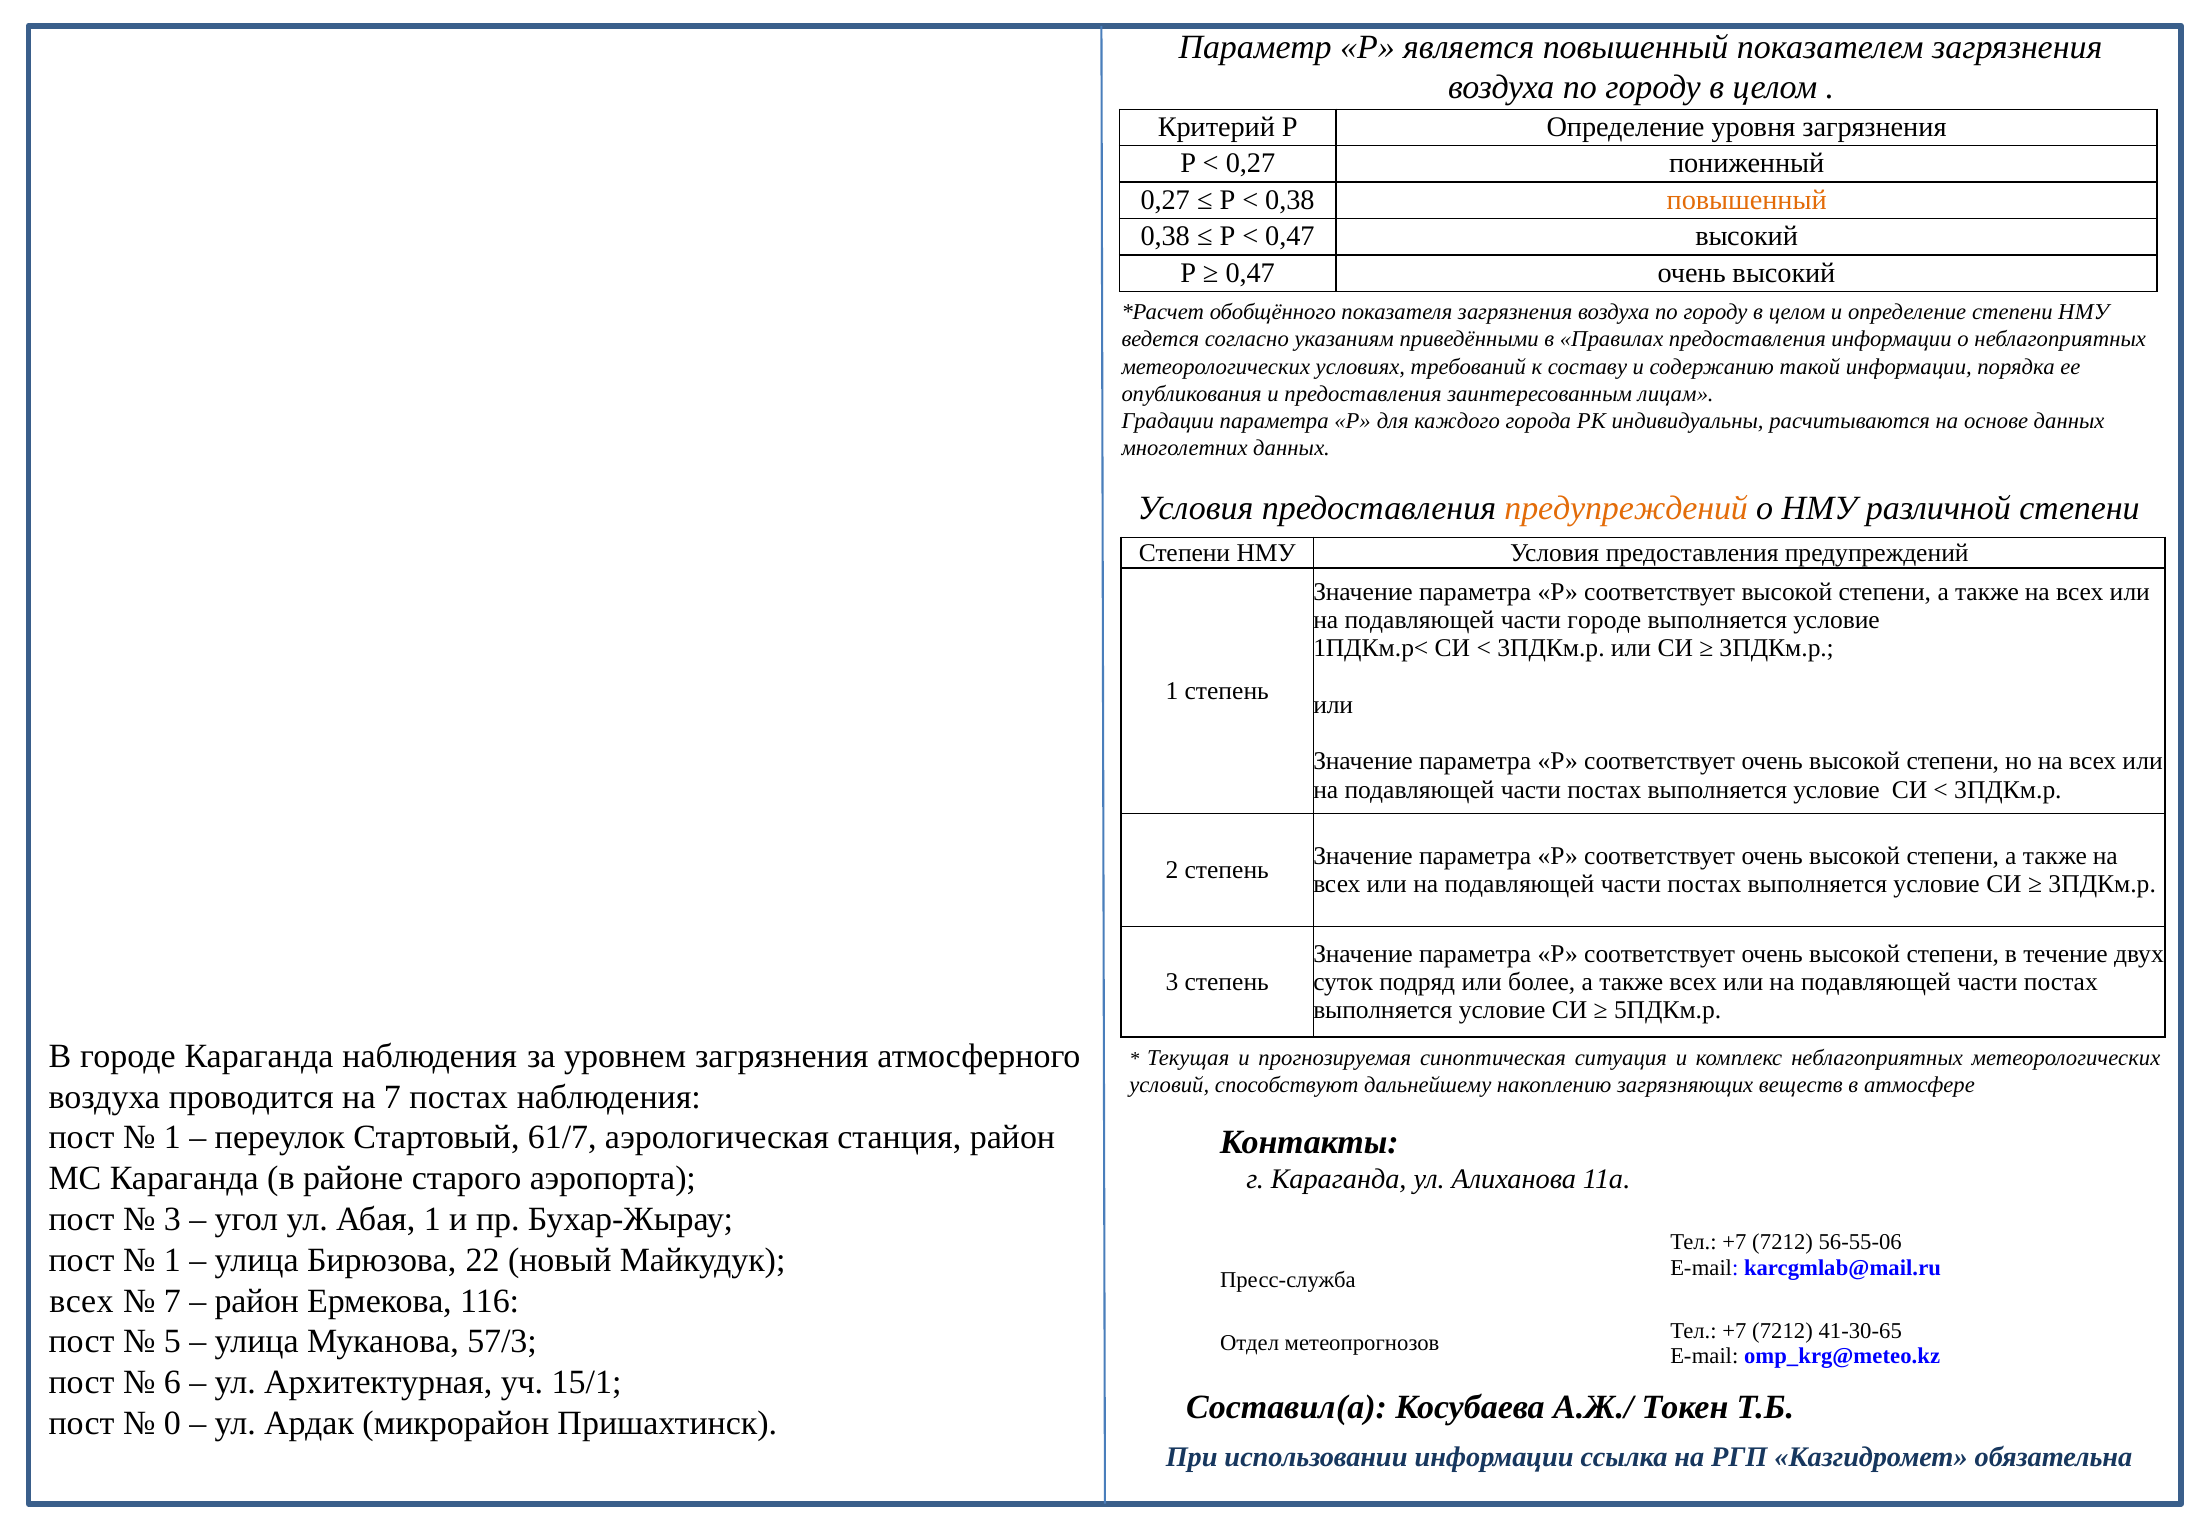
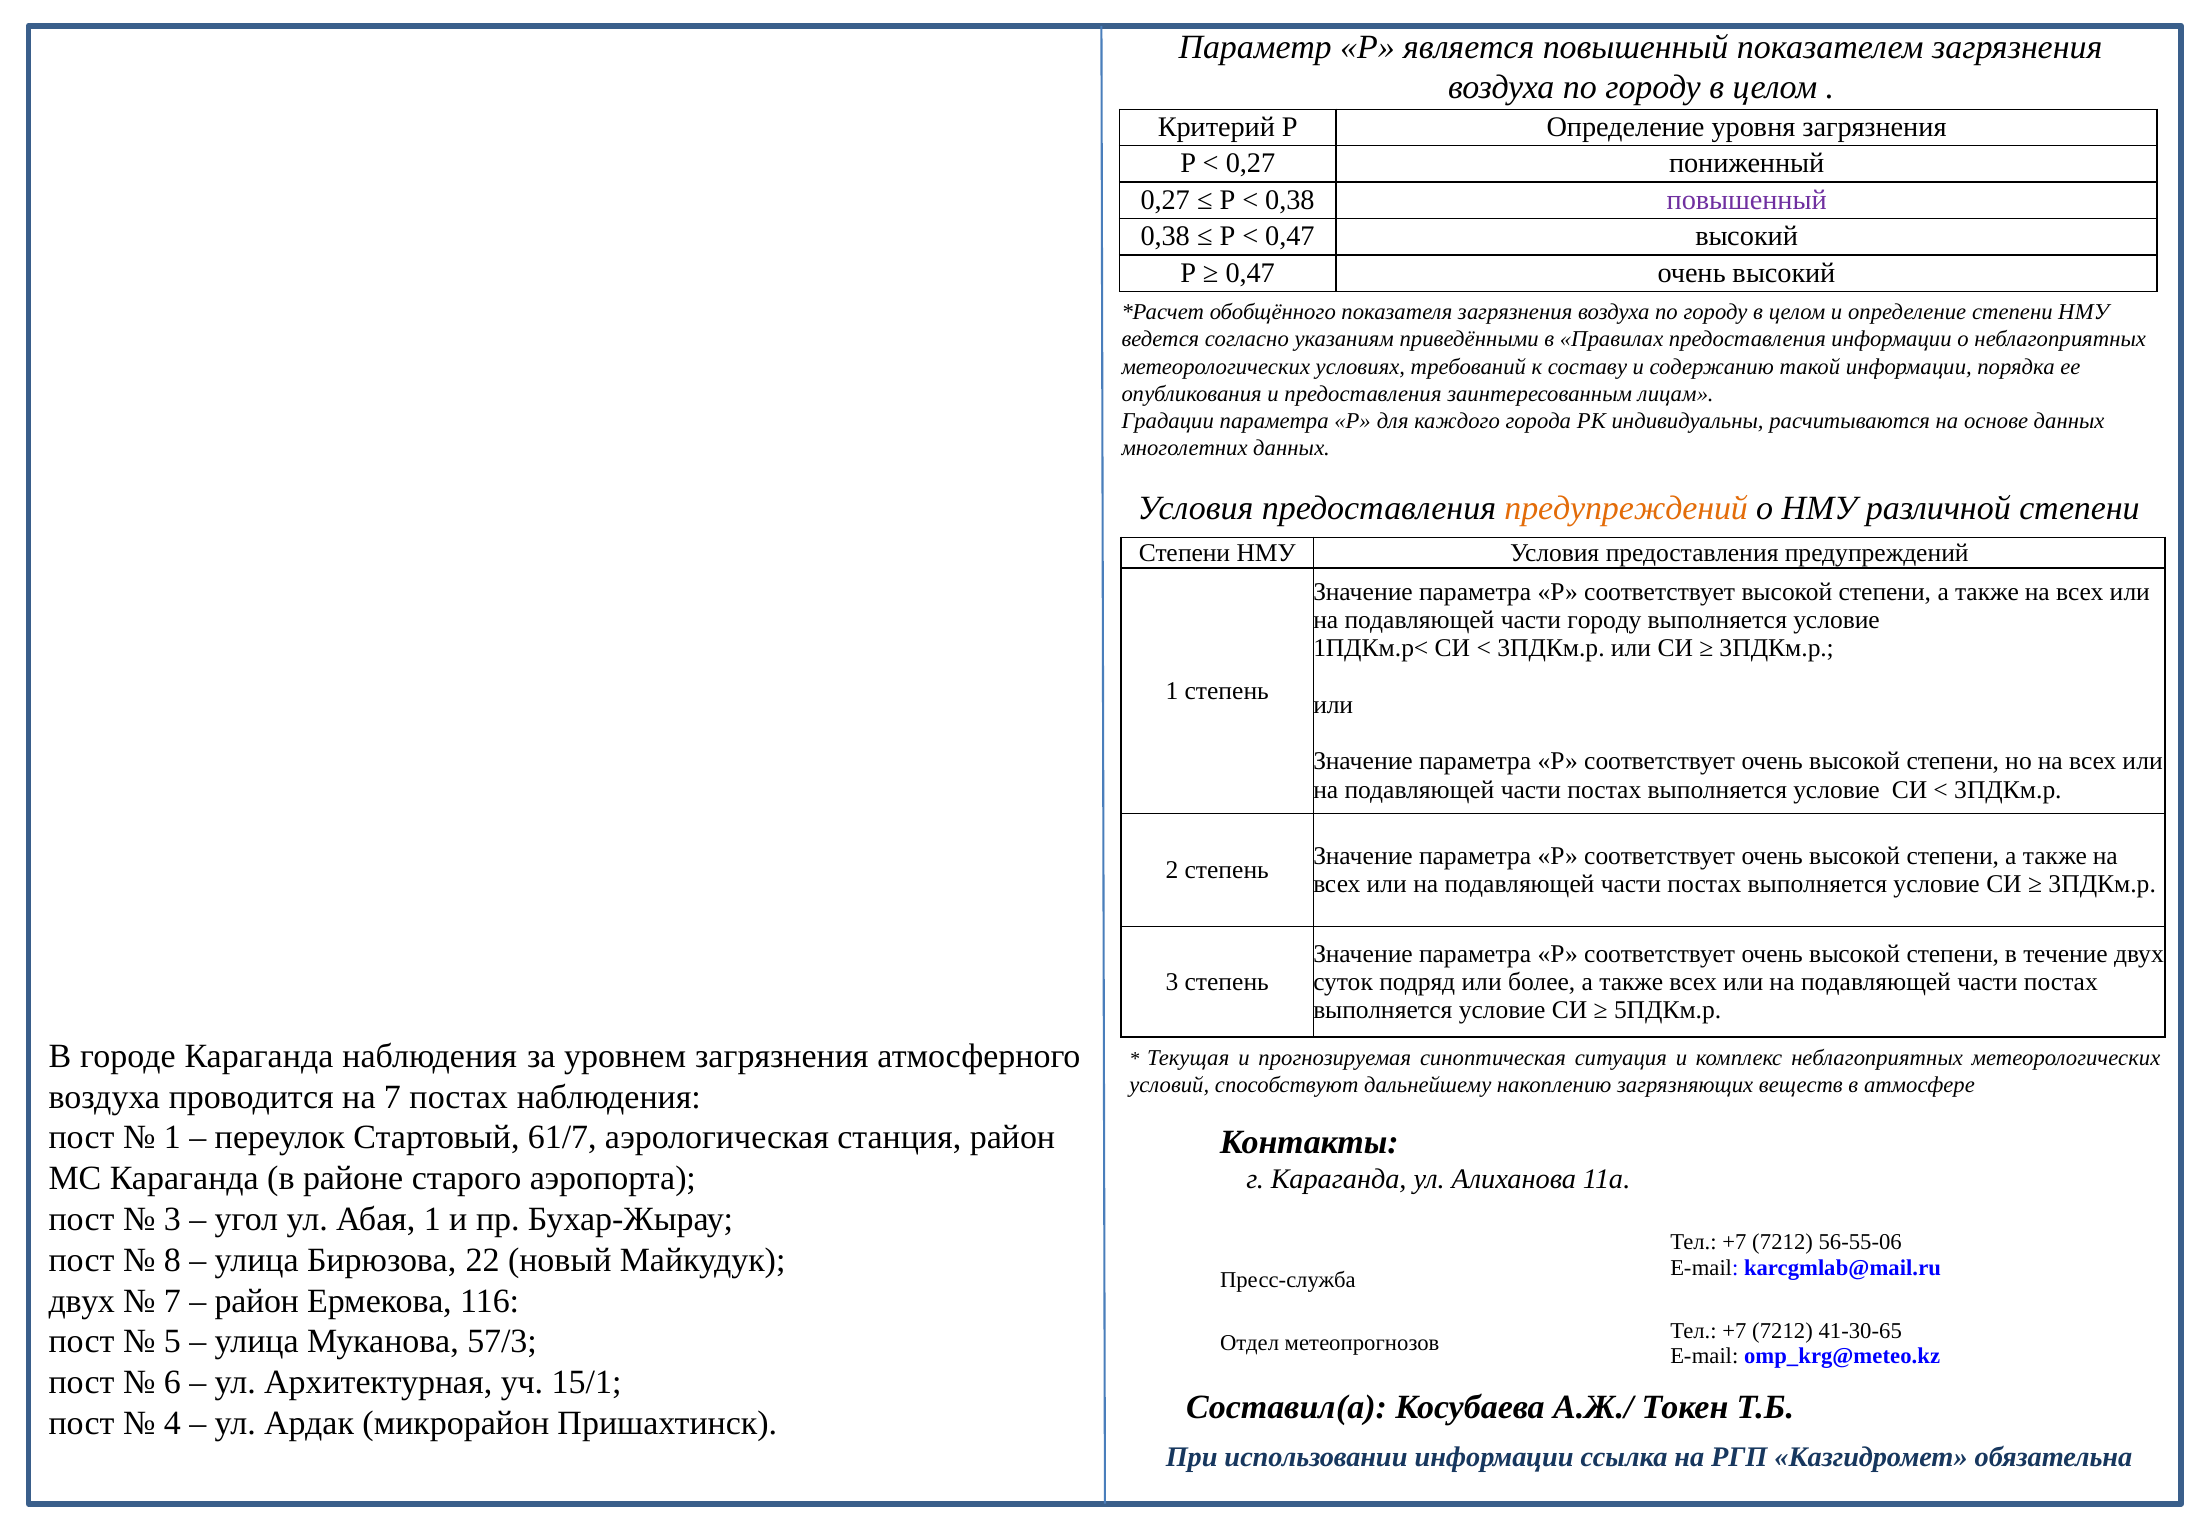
повышенный colour: orange -> purple (1747, 200)
части городе: городе -> городу (1604, 620)
1: 1 -> 8 (172, 1260)
всех: всех -> двух (82, 1301)
0: 0 -> 4 (172, 1423)
